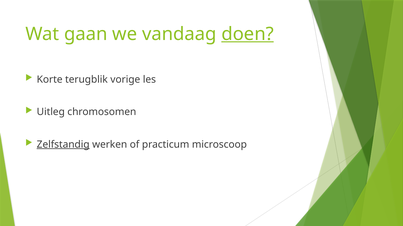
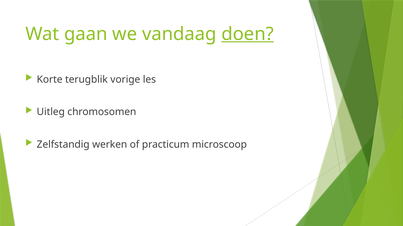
Zelfstandig underline: present -> none (63, 145)
